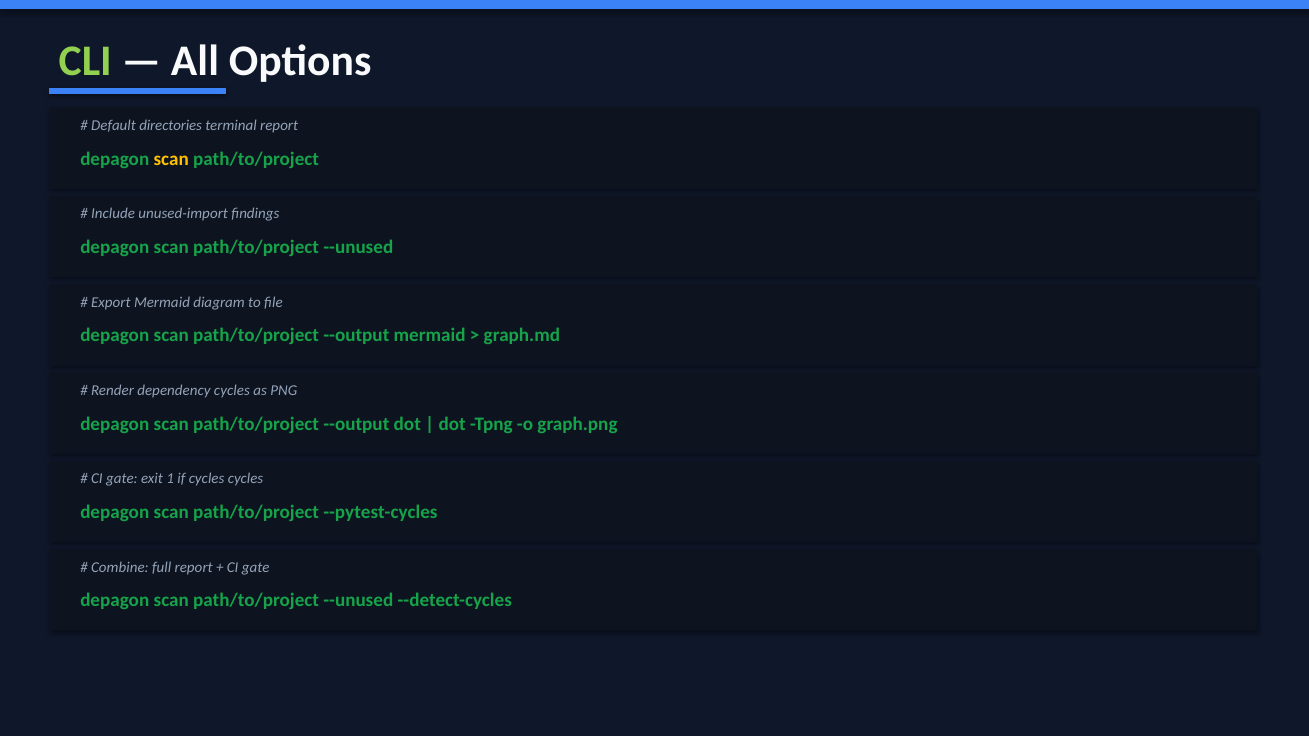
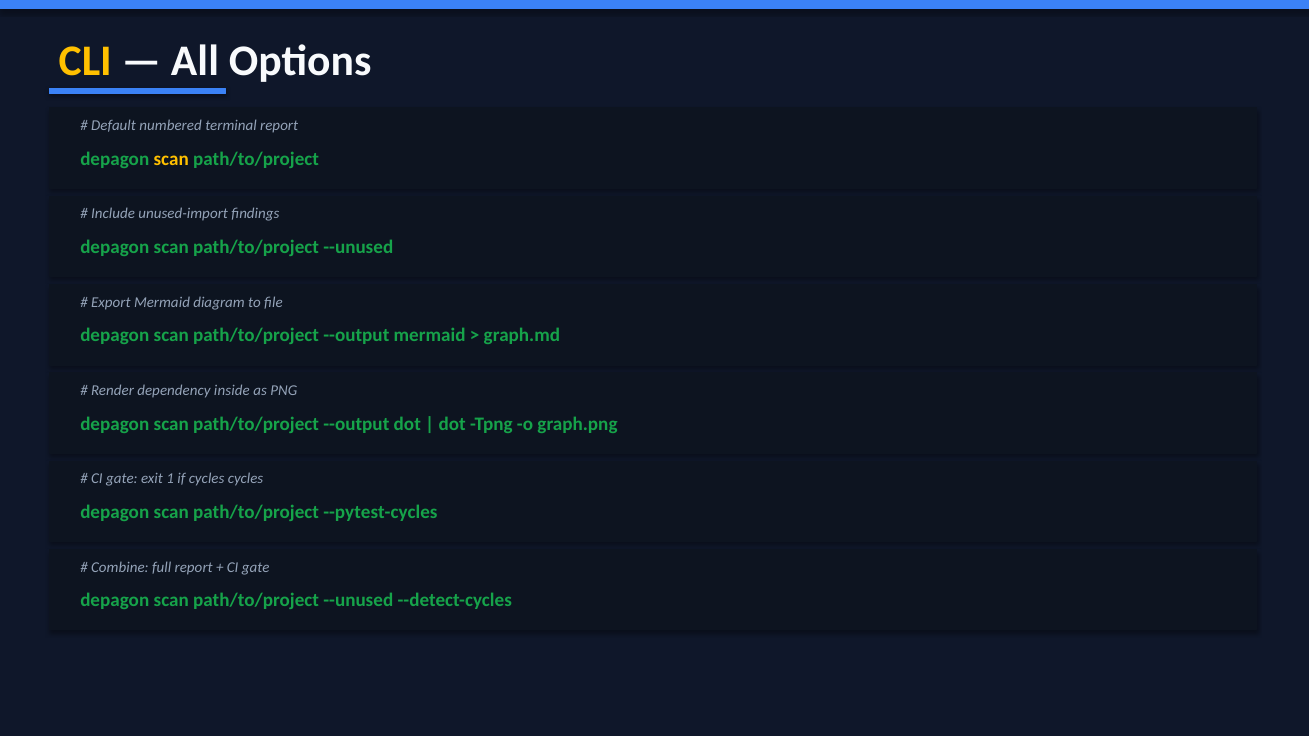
CLI colour: light green -> yellow (85, 62)
directories: directories -> numbered (171, 126)
dependency cycles: cycles -> inside (232, 391)
